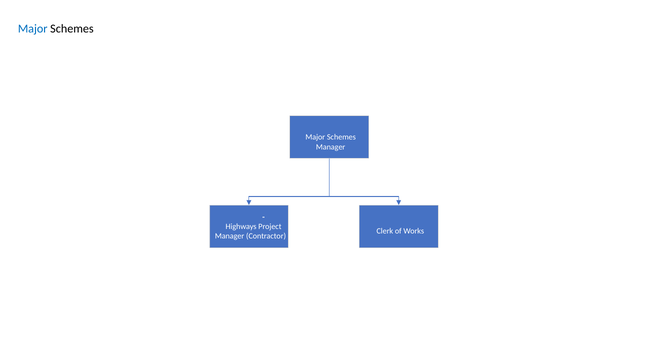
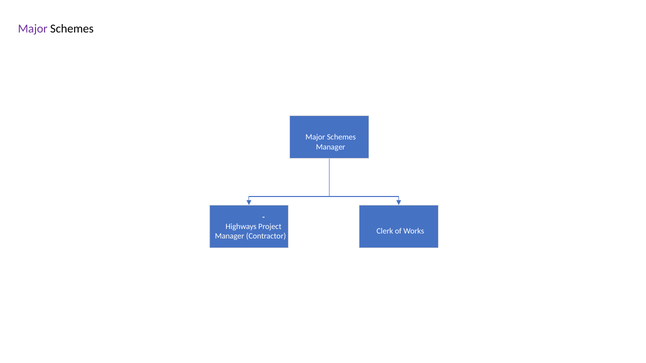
Major colour: blue -> purple (33, 29)
